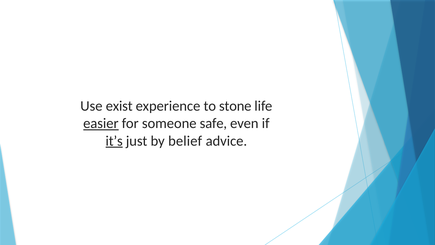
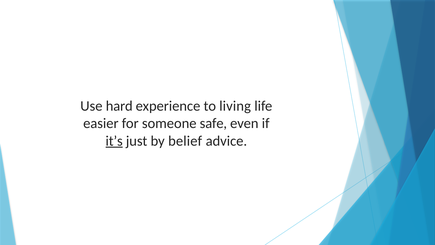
exist: exist -> hard (119, 106)
stone: stone -> living (235, 106)
easier underline: present -> none (101, 123)
